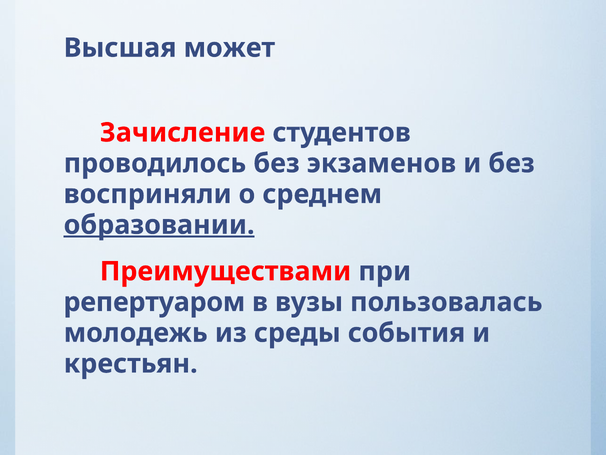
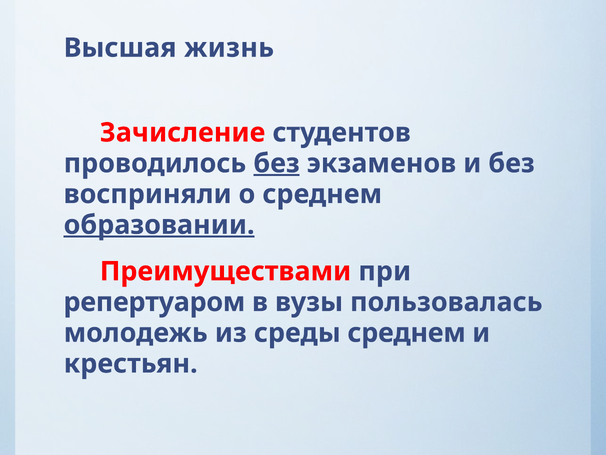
может: может -> жизнь (229, 48)
без underline: none -> present (277, 163)
среды события: события -> среднем (407, 333)
